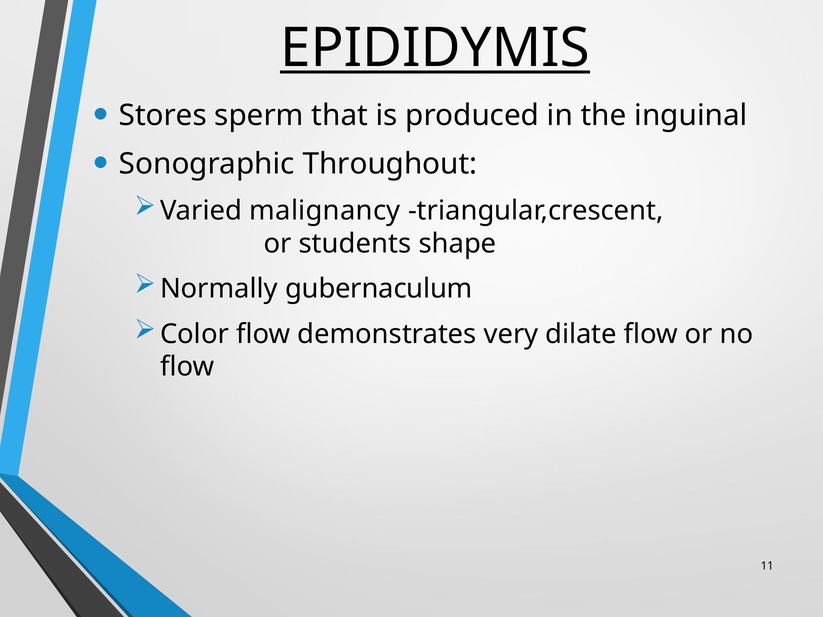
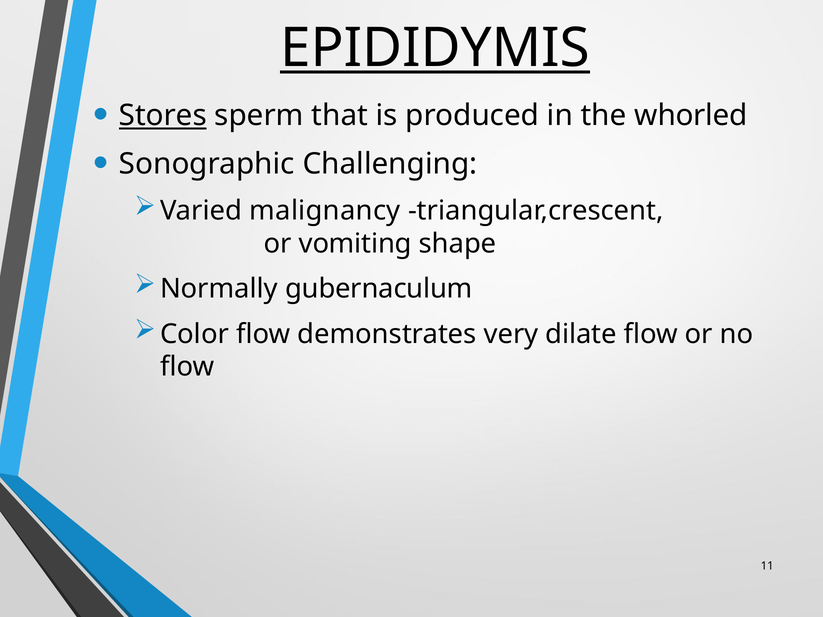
Stores underline: none -> present (163, 116)
inguinal: inguinal -> whorled (691, 116)
Throughout: Throughout -> Challenging (390, 164)
students: students -> vomiting (355, 244)
